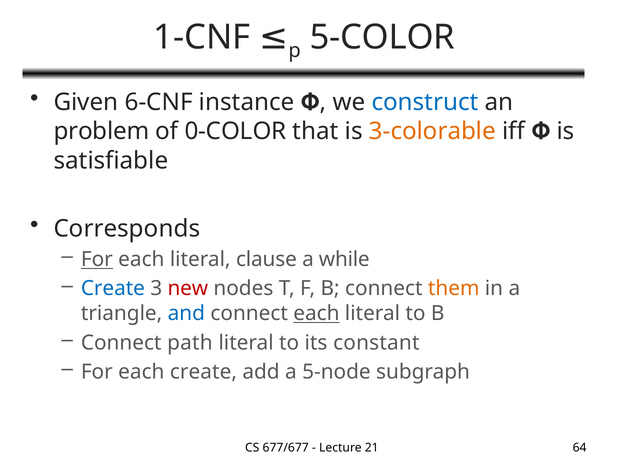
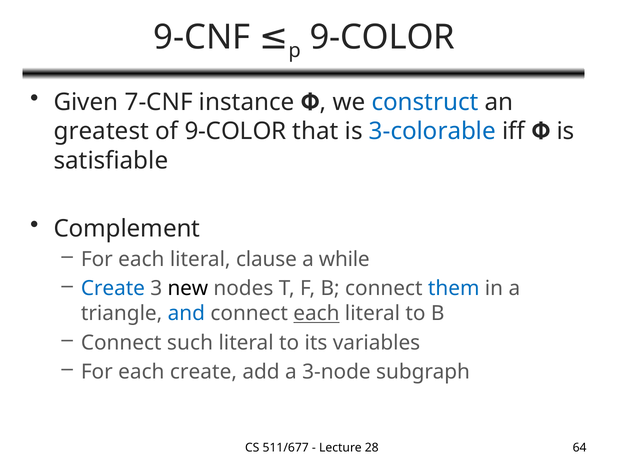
1-CNF: 1-CNF -> 9-CNF (202, 37)
5-COLOR: 5-COLOR -> 9-COLOR (382, 37)
6-CNF: 6-CNF -> 7-CNF (159, 102)
problem: problem -> greatest (101, 131)
of 0-COLOR: 0-COLOR -> 9-COLOR (236, 131)
3-colorable colour: orange -> blue (432, 131)
Corresponds: Corresponds -> Complement (127, 229)
For underline: present -> none (97, 259)
new colour: red -> black (188, 289)
them colour: orange -> blue (454, 289)
path: path -> such (190, 343)
constant: constant -> variables (376, 343)
5-node: 5-node -> 3-node (336, 372)
677/677: 677/677 -> 511/677 (286, 448)
21: 21 -> 28 (372, 448)
